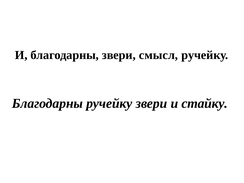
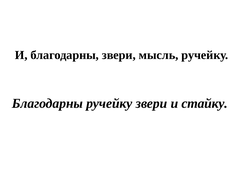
смысл: смысл -> мысль (159, 55)
